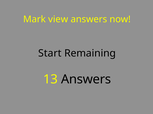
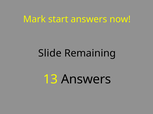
view: view -> start (58, 19)
Start: Start -> Slide (50, 54)
